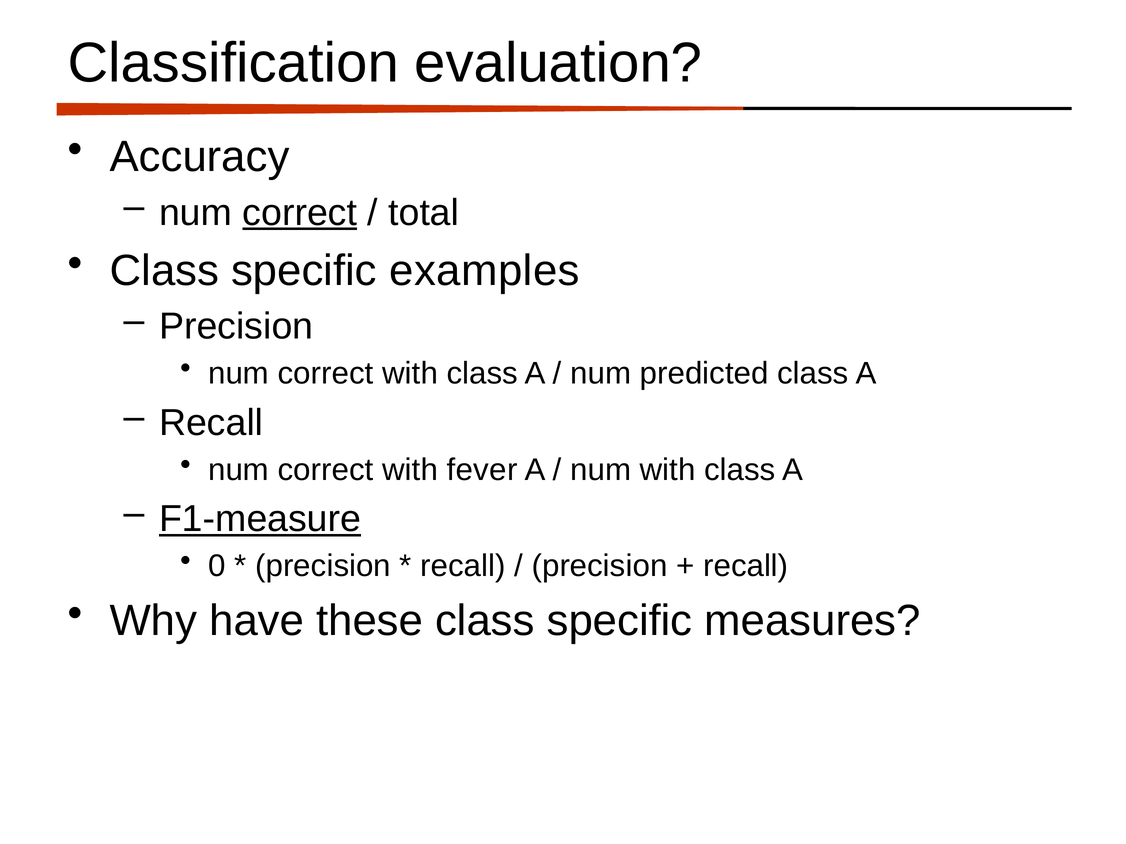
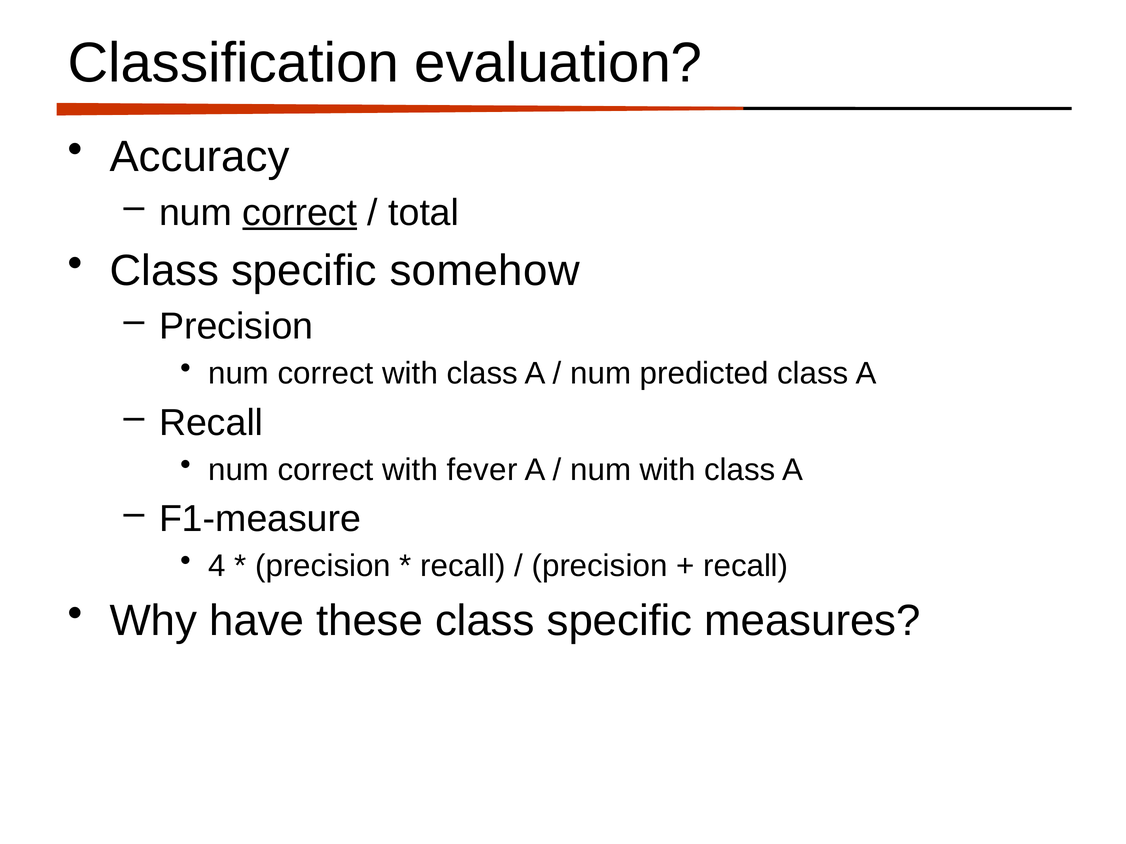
examples: examples -> somehow (485, 271)
F1-measure underline: present -> none (260, 519)
0: 0 -> 4 (217, 567)
